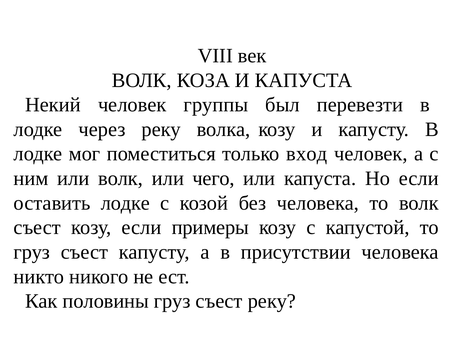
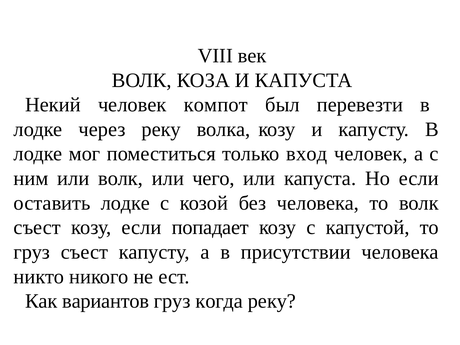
группы: группы -> компот (216, 105)
примеры: примеры -> попадает (210, 228)
половины: половины -> вариантов (106, 301)
съест: съест -> когда (219, 301)
